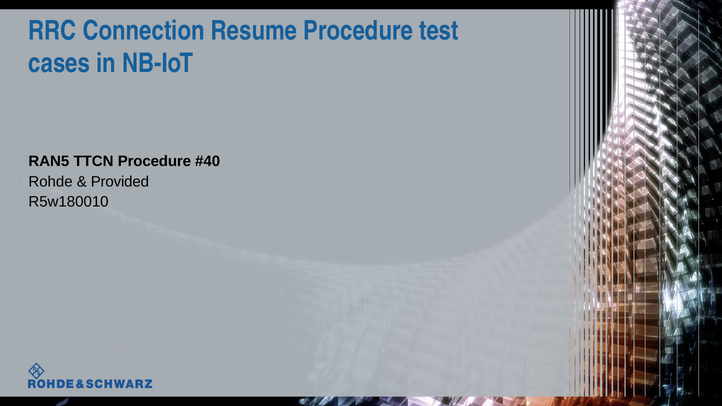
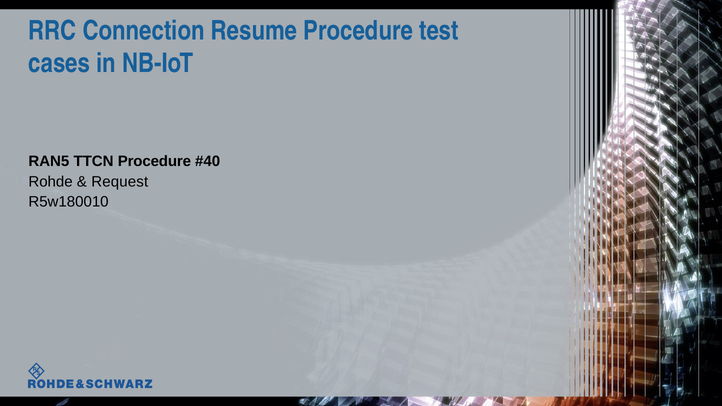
Provided: Provided -> Request (120, 182)
